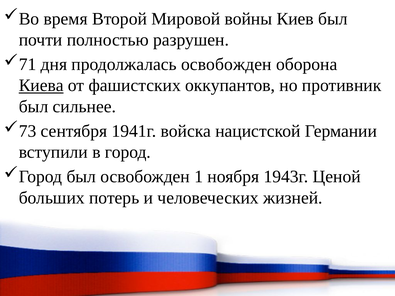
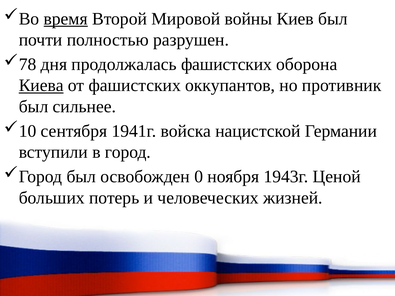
время underline: none -> present (66, 19)
71: 71 -> 78 (28, 64)
продолжалась освобожден: освобожден -> фашистских (226, 64)
73: 73 -> 10 (28, 131)
1: 1 -> 0 (199, 177)
